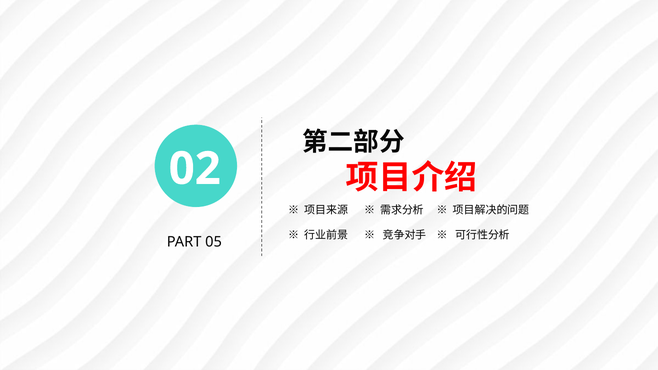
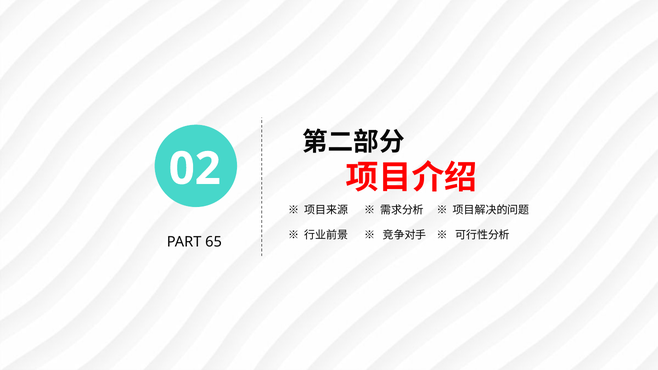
05: 05 -> 65 (214, 242)
